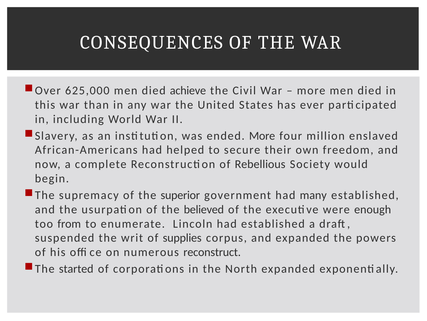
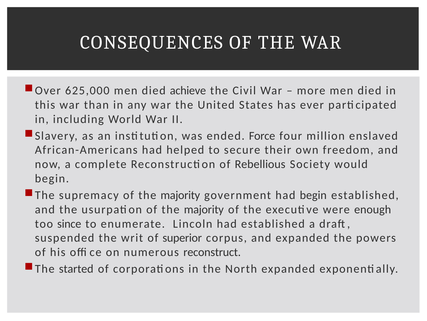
ended More: More -> Force (262, 135)
supremacy of the superior: superior -> majority (180, 195)
had many: many -> begin (313, 195)
usurpation of the believed: believed -> majority (204, 209)
from: from -> since (69, 223)
supplies: supplies -> superior (182, 237)
